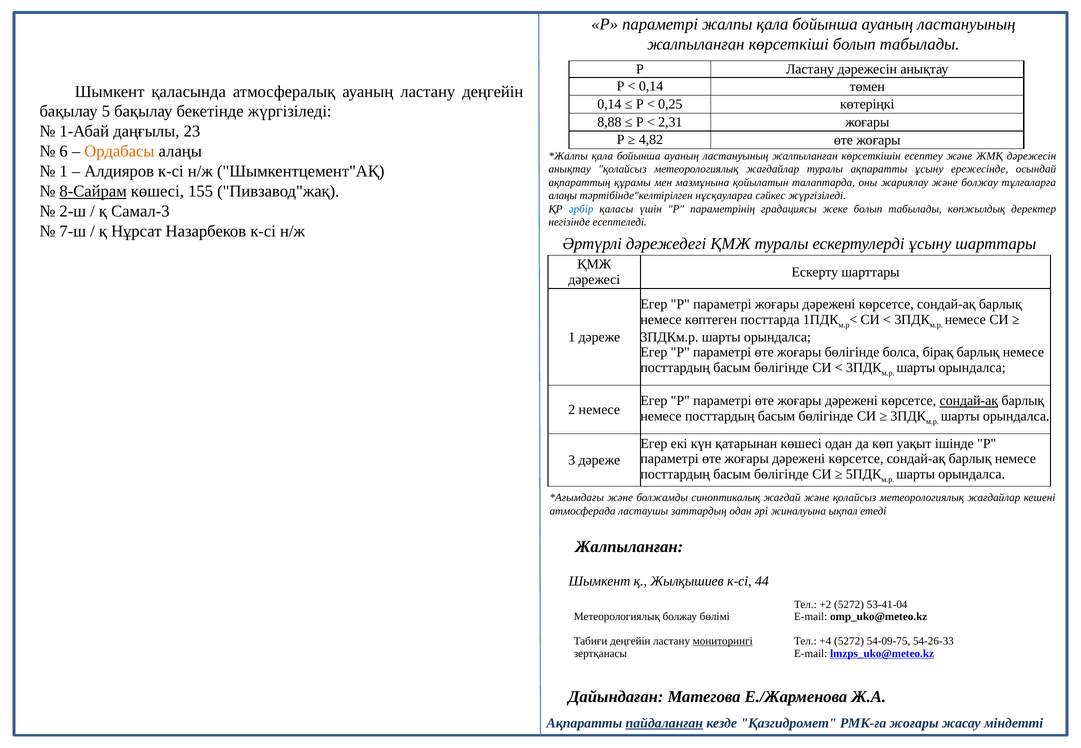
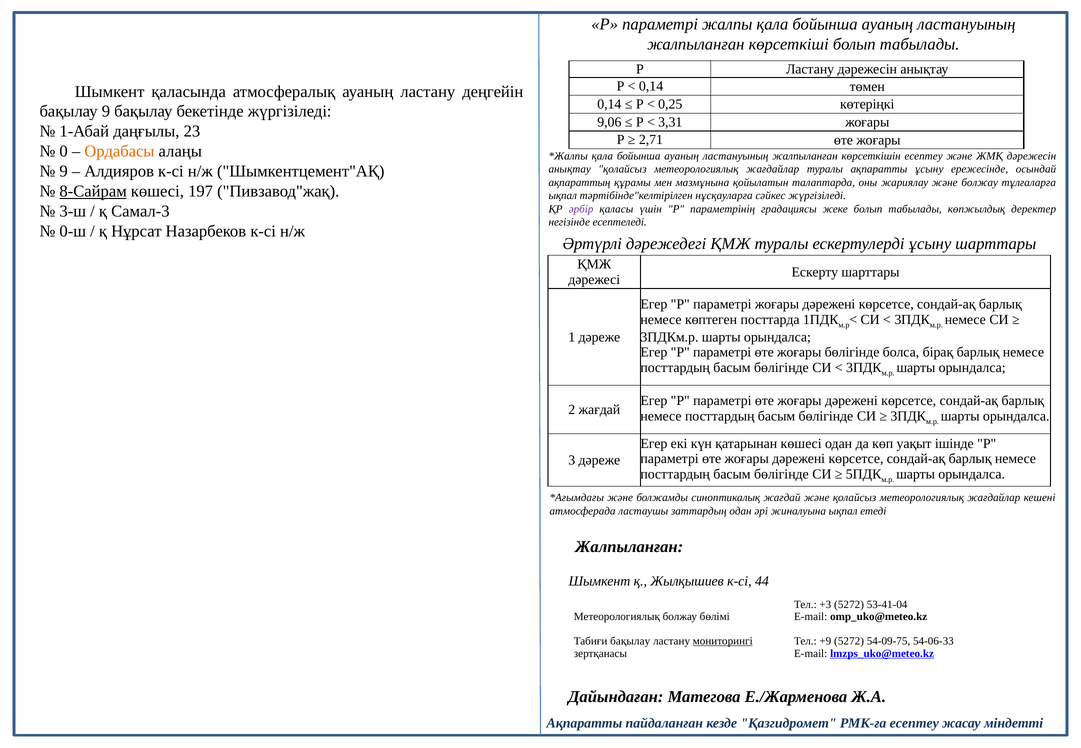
бақылау 5: 5 -> 9 (106, 112)
8,88: 8,88 -> 9,06 (609, 122)
2,31: 2,31 -> 3,31 (670, 122)
4,82: 4,82 -> 2,71 (651, 140)
6: 6 -> 0 (64, 151)
1: 1 -> 9 (64, 171)
155: 155 -> 197 (201, 191)
алаңы: алаңы -> ықпал (563, 196)
2-ш: 2-ш -> 3-ш (73, 211)
әрбір colour: blue -> purple (581, 209)
7-ш: 7-ш -> 0-ш (73, 231)
сондай-ақ underline: present -> none (969, 401)
2 немесе: немесе -> жағдай (599, 410)
+2: +2 -> +3 (825, 605)
Табиғи деңгейін: деңгейін -> бақылау (630, 641)
+4: +4 -> +9 (825, 641)
54-26-33: 54-26-33 -> 54-06-33 (933, 641)
пайдаланған underline: present -> none (664, 724)
РМК-ға жоғары: жоғары -> есептеу (914, 724)
